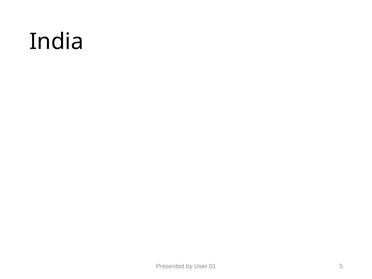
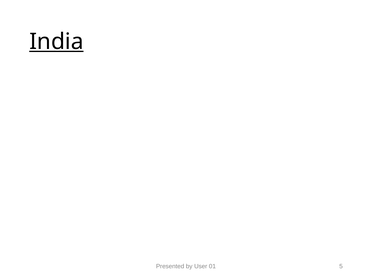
India underline: none -> present (56, 42)
